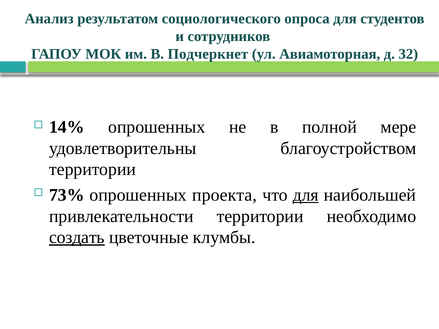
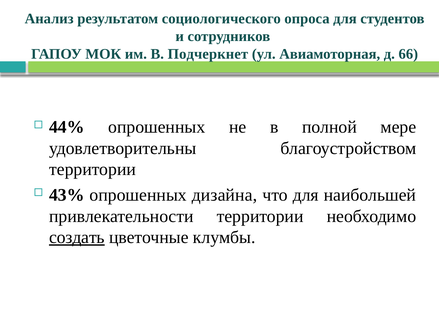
32: 32 -> 66 (408, 54)
14%: 14% -> 44% (67, 127)
73%: 73% -> 43% (67, 195)
проекта: проекта -> дизайна (225, 195)
для underline: present -> none (306, 195)
